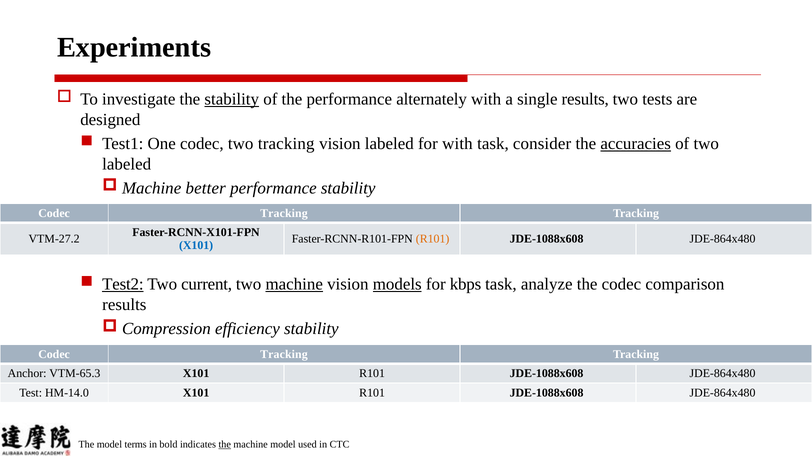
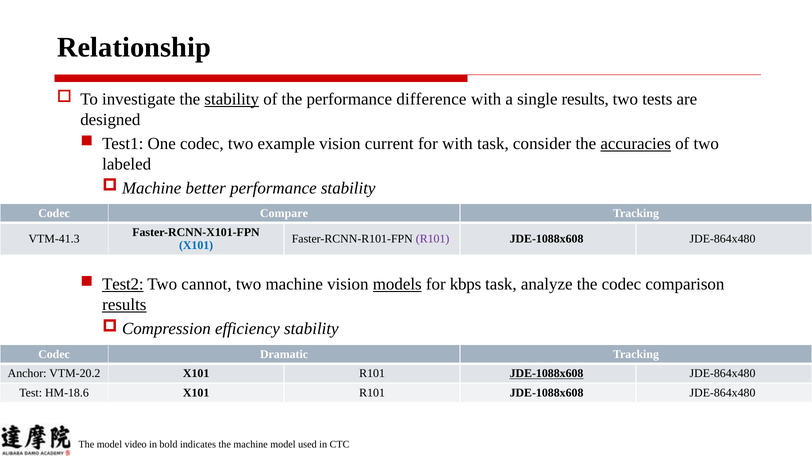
Experiments: Experiments -> Relationship (134, 47)
alternately: alternately -> difference (431, 99)
two tracking: tracking -> example (286, 144)
vision labeled: labeled -> current (389, 144)
Tracking: Tracking -> Compare (284, 214)
VTM-27.2: VTM-27.2 -> VTM-41.3 (54, 239)
R101 colour: orange -> purple (433, 239)
current: current -> cannot (206, 285)
machine underline: present -> none (294, 285)
results underline: none -> present (124, 305)
Tracking: Tracking -> Dramatic (284, 355)
VTM-65.3: VTM-65.3 -> VTM-20.2 (75, 374)
JDE-1088x608 underline: none -> present (547, 374)
HM-14.0: HM-14.0 -> HM-18.6 (67, 393)
terms: terms -> video (136, 445)
the underline: present -> none (225, 445)
